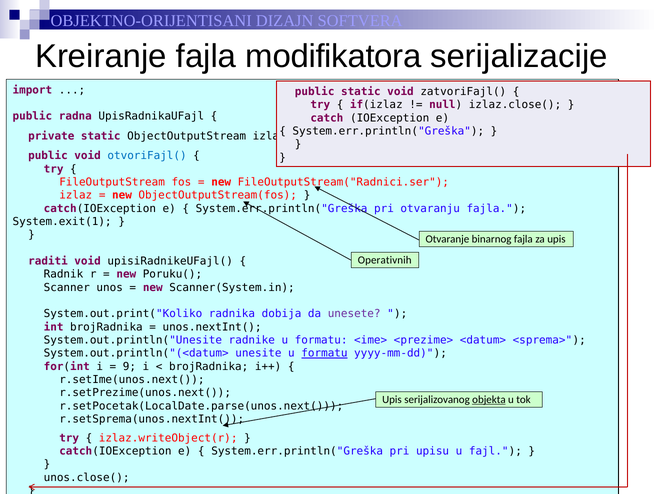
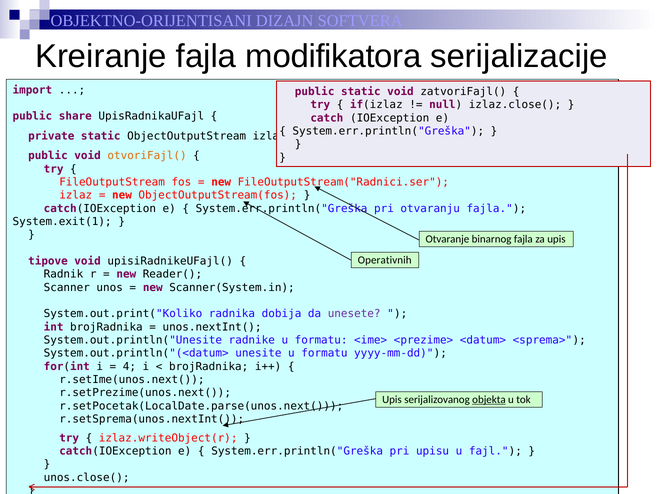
radna: radna -> share (75, 116)
otvoriFajl( colour: blue -> orange (147, 156)
raditi: raditi -> tipove (48, 261)
Poruku(: Poruku( -> Reader( (172, 274)
formatu underline: present -> none (324, 354)
9: 9 -> 4 (129, 367)
